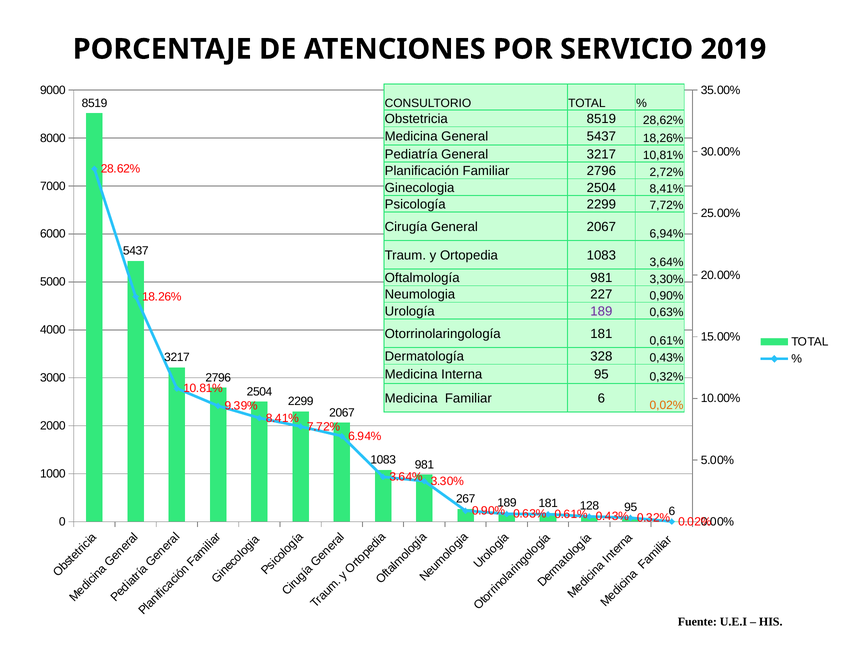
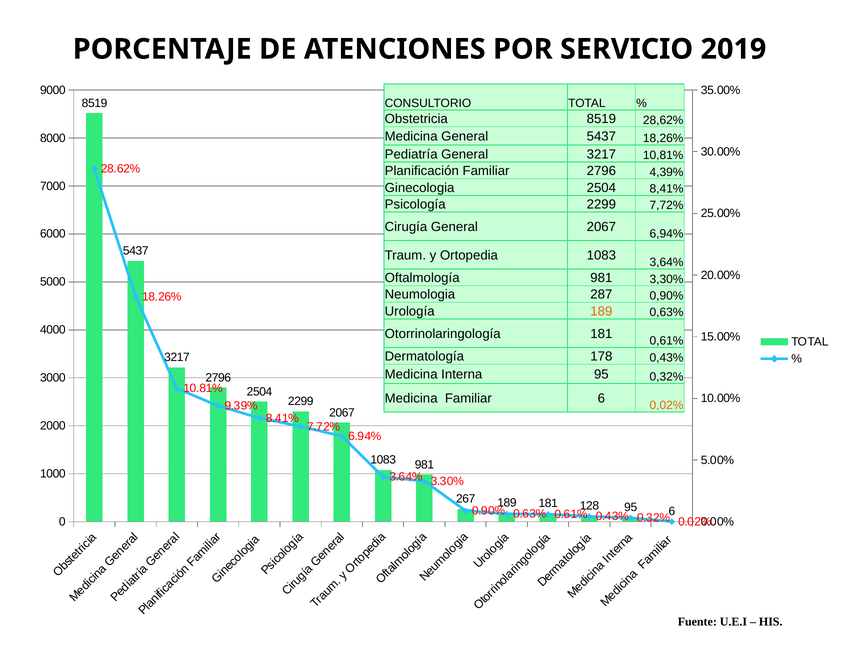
2,72%: 2,72% -> 4,39% (667, 172)
227: 227 -> 287 (601, 295)
189 colour: purple -> orange (601, 311)
328: 328 -> 178 (601, 357)
